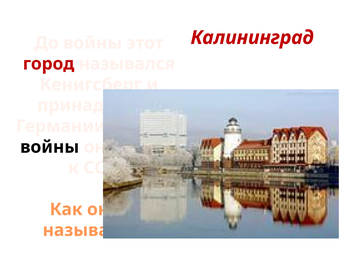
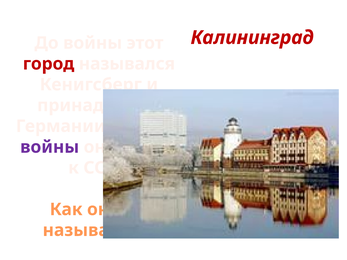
войны colour: black -> purple (50, 147)
